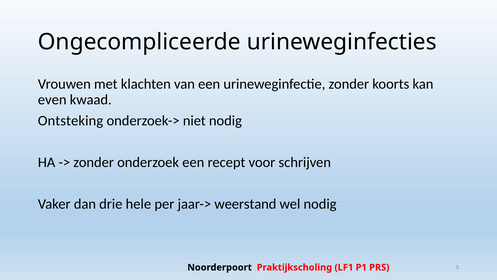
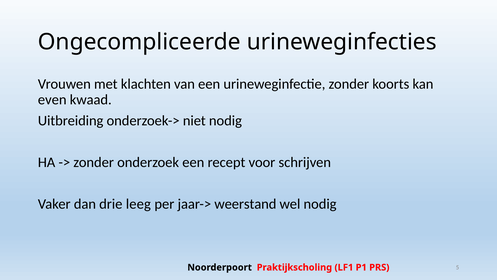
Ontsteking: Ontsteking -> Uitbreiding (71, 121)
hele: hele -> leeg (138, 204)
